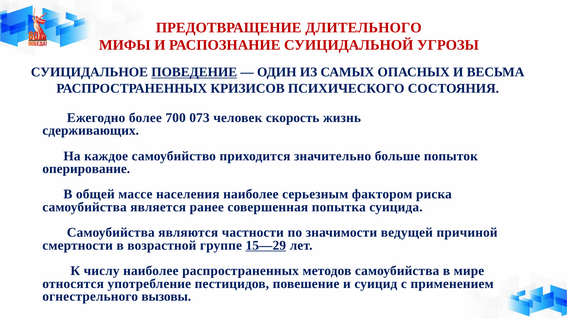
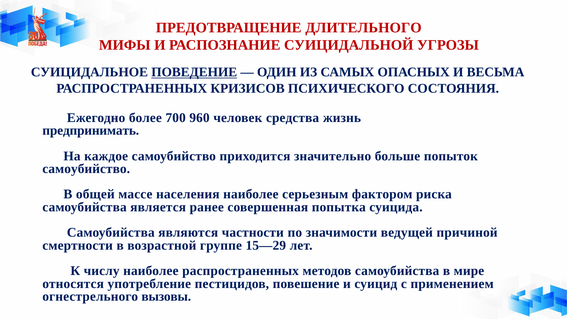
073: 073 -> 960 (199, 118)
скорость: скорость -> средства (293, 118)
сдерживающих: сдерживающих -> предпринимать (91, 130)
оперирование: оперирование -> самоубийство (86, 169)
15—29 underline: present -> none (266, 245)
